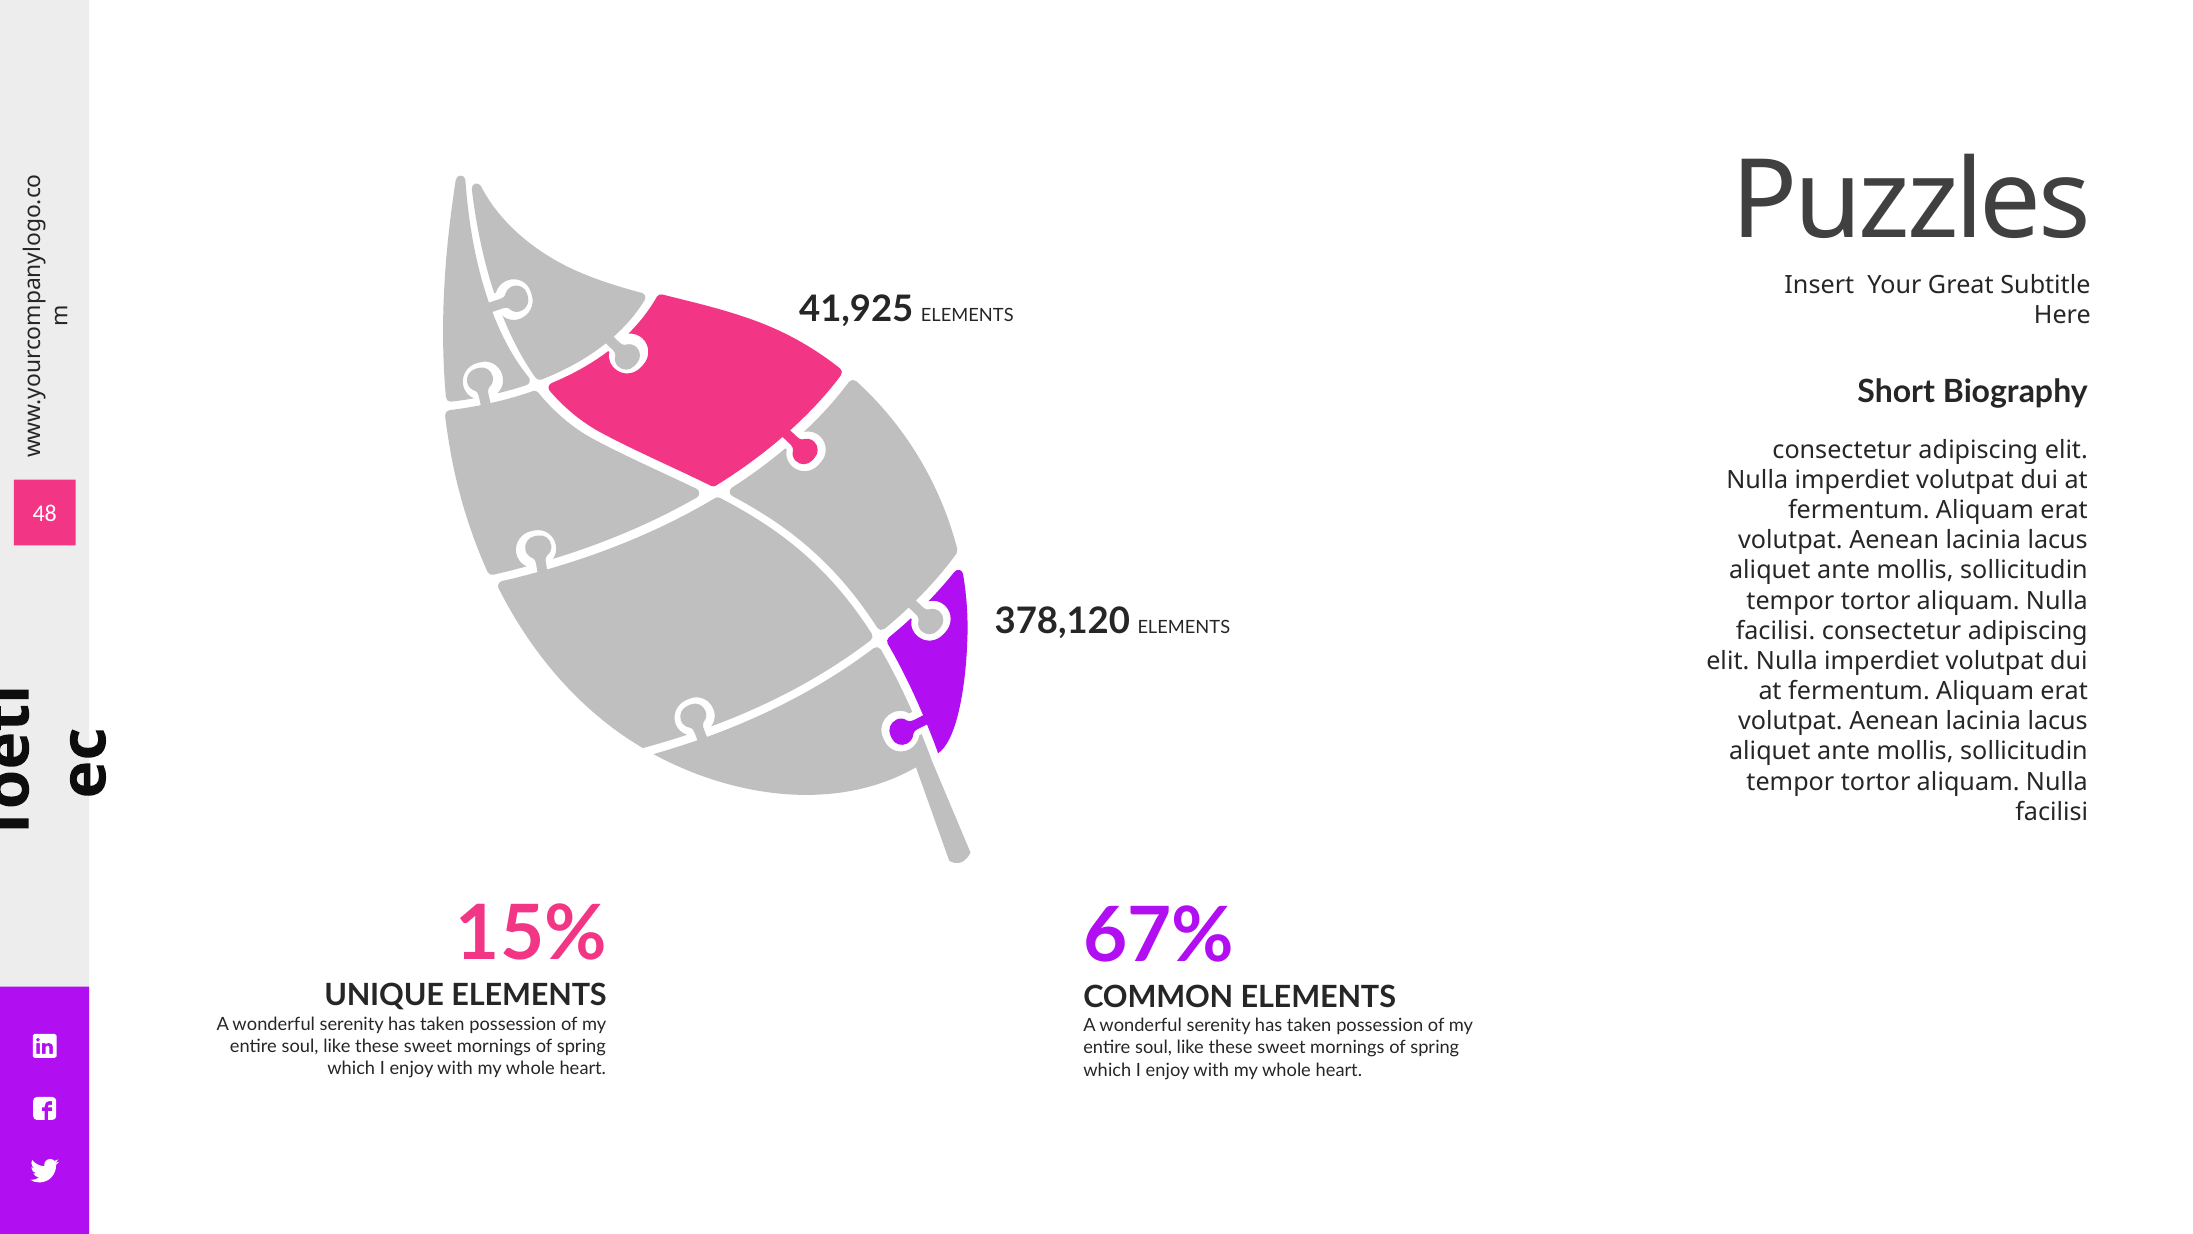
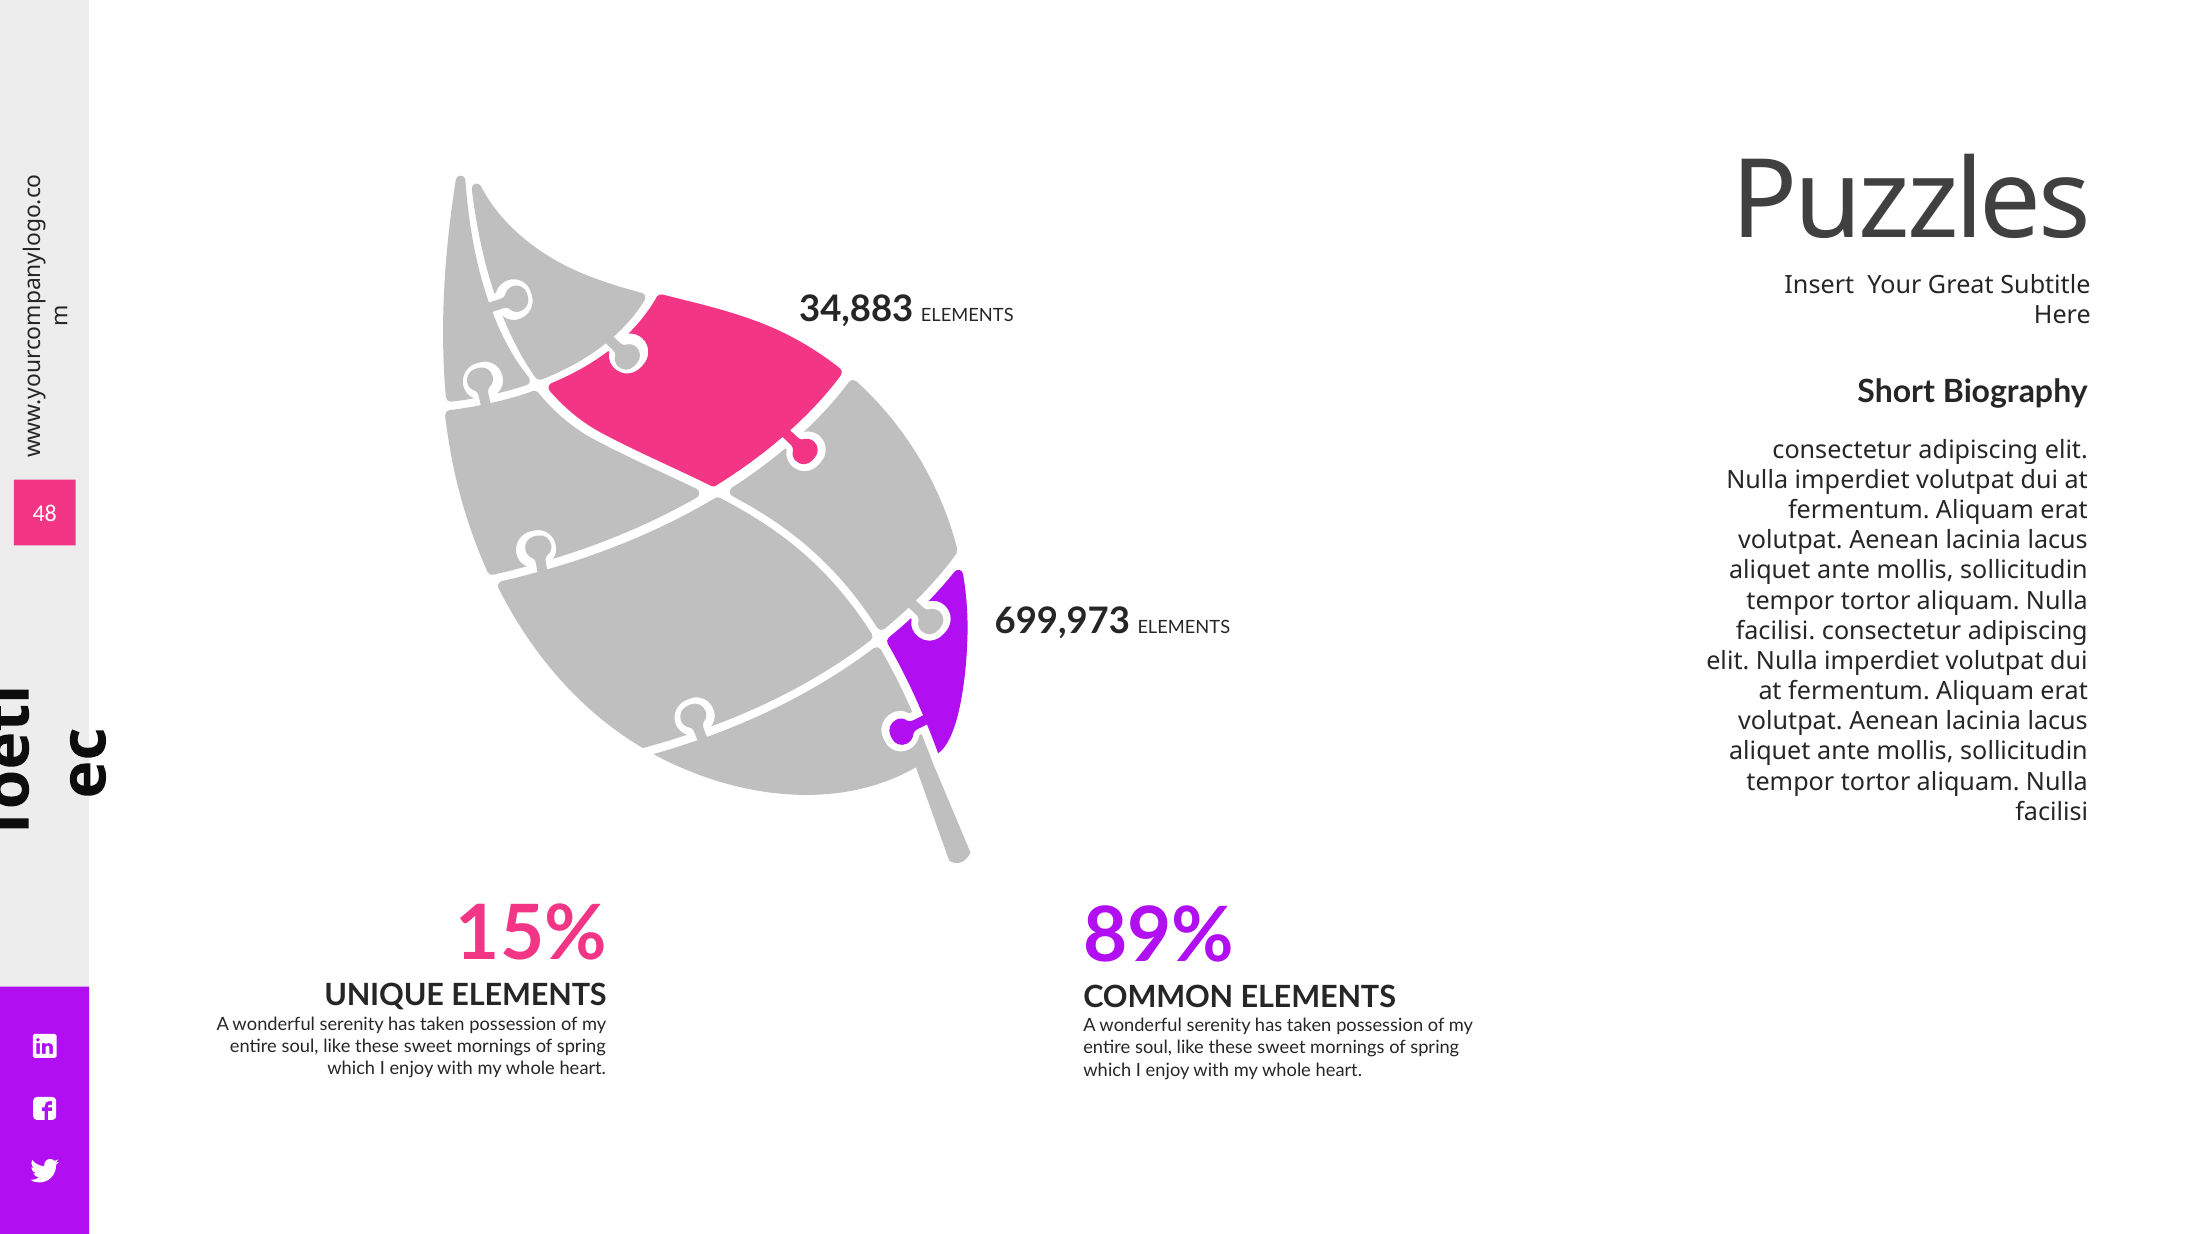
41,925: 41,925 -> 34,883 (856, 309)
378,120: 378,120 -> 699,973 (1062, 622)
67%: 67% -> 89% (1159, 936)
